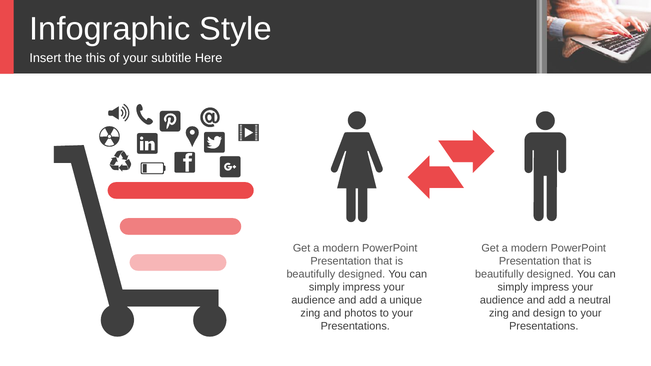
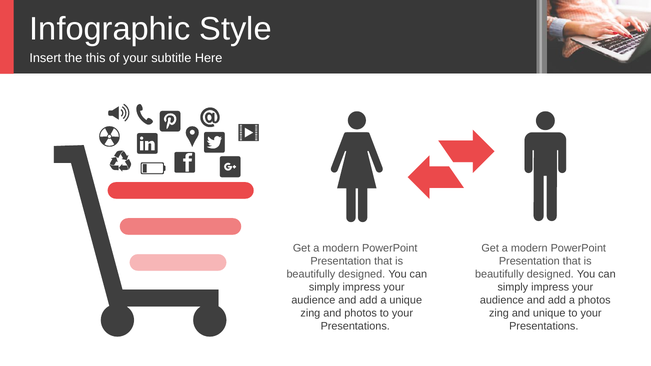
a neutral: neutral -> photos (594, 300)
and design: design -> unique (549, 313)
